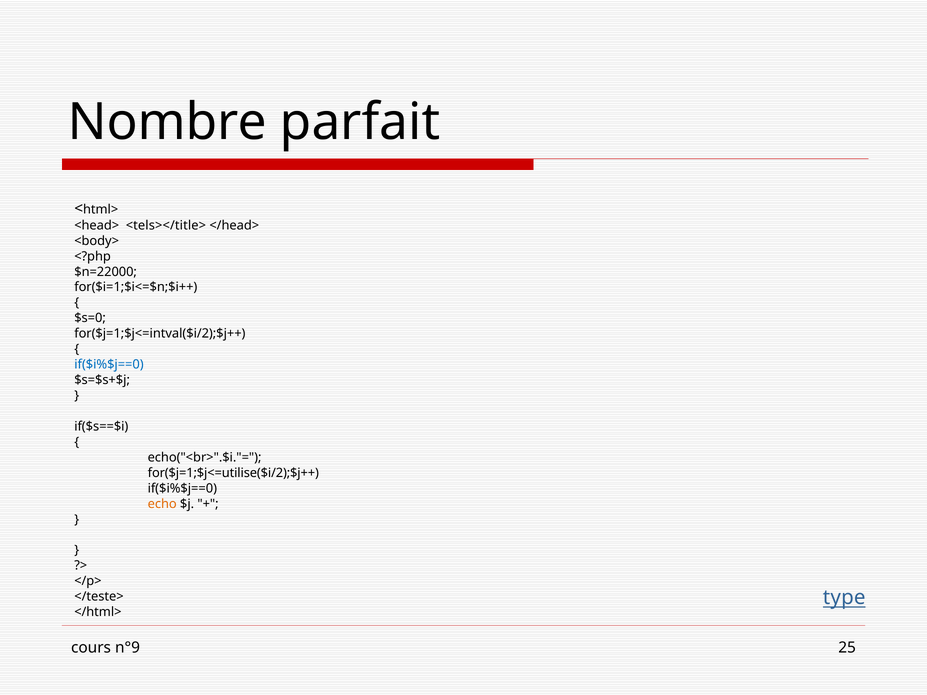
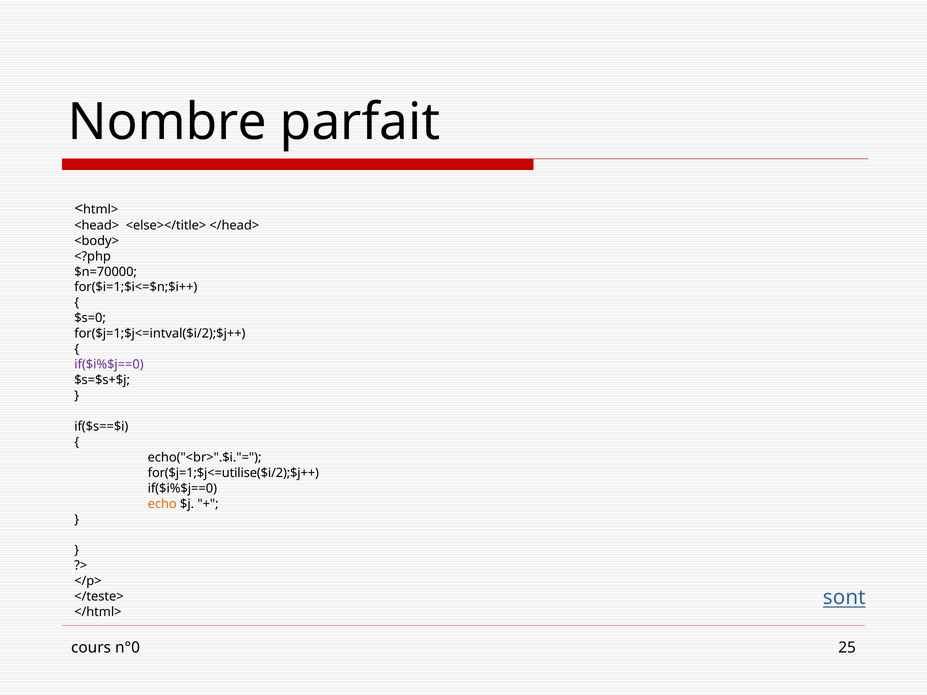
<tels></title>: <tels></title> -> <else></title> (166, 225)
$n=22000: $n=22000 -> $n=70000 (106, 272)
if($i%$j==0 colour: blue -> purple (109, 365)
type: type -> sont (844, 598)
n°9: n°9 -> n°0 (128, 648)
